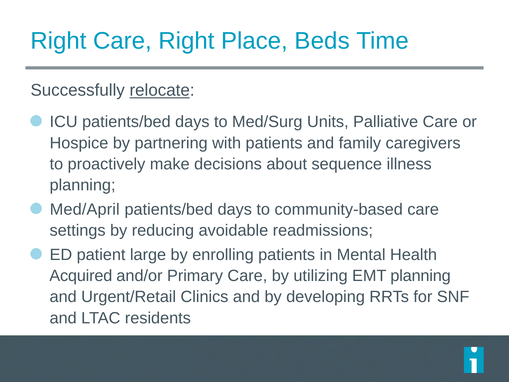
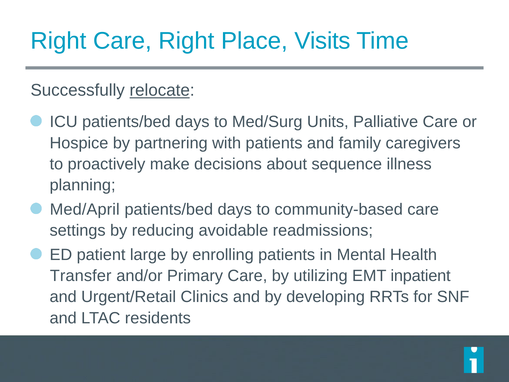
Beds: Beds -> Visits (322, 41)
Acquired: Acquired -> Transfer (81, 276)
EMT planning: planning -> inpatient (421, 276)
